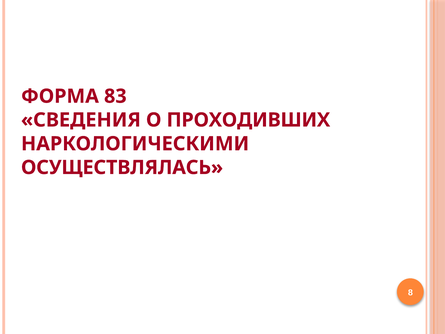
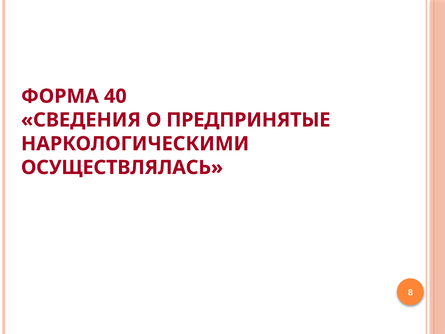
83: 83 -> 40 (115, 96)
ПРОХОДИВШИХ: ПРОХОДИВШИХ -> ПРЕДПРИНЯТЫЕ (248, 120)
